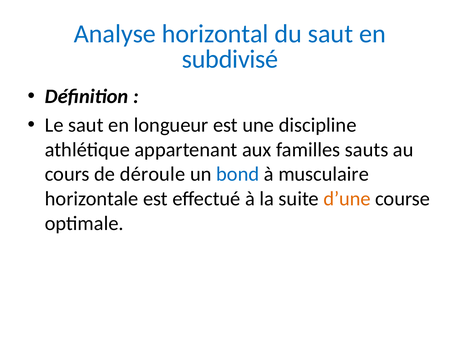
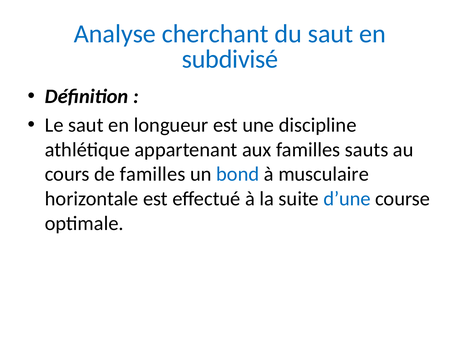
horizontal: horizontal -> cherchant (215, 34)
de déroule: déroule -> familles (153, 174)
d’une colour: orange -> blue (347, 199)
